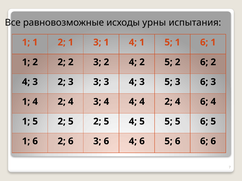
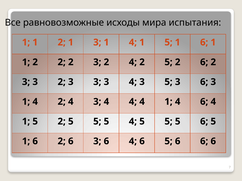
урны: урны -> мира (154, 23)
4: 4 -> 3 (26, 82)
4 4 2: 2 -> 1 (169, 102)
5 2 5 2: 2 -> 5 (97, 122)
